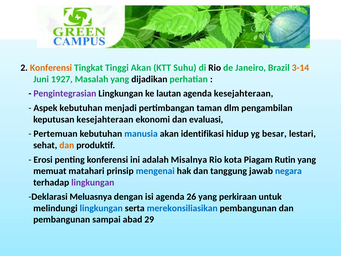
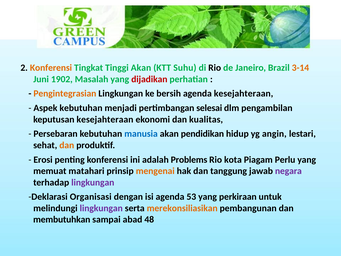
1927: 1927 -> 1902 (62, 79)
dijadikan colour: black -> red (149, 79)
Pengintegrasian colour: purple -> orange (65, 94)
lautan: lautan -> bersih (169, 94)
taman: taman -> selesai (209, 108)
evaluasi: evaluasi -> kualitas (206, 119)
Pertemuan: Pertemuan -> Persebaran (56, 134)
identifikasi: identifikasi -> pendidikan (202, 134)
besar: besar -> angin (274, 134)
Misalnya: Misalnya -> Problems (189, 159)
Rutin: Rutin -> Perlu (285, 159)
mengenai colour: blue -> orange (155, 171)
negara colour: blue -> purple (288, 171)
Meluasnya: Meluasnya -> Organisasi (91, 197)
26: 26 -> 53 (191, 197)
lingkungan colour: blue -> purple (101, 208)
merekonsiliasikan colour: blue -> orange (182, 208)
pembangunan: pembangunan -> membutuhkan (62, 219)
29: 29 -> 48 (149, 219)
